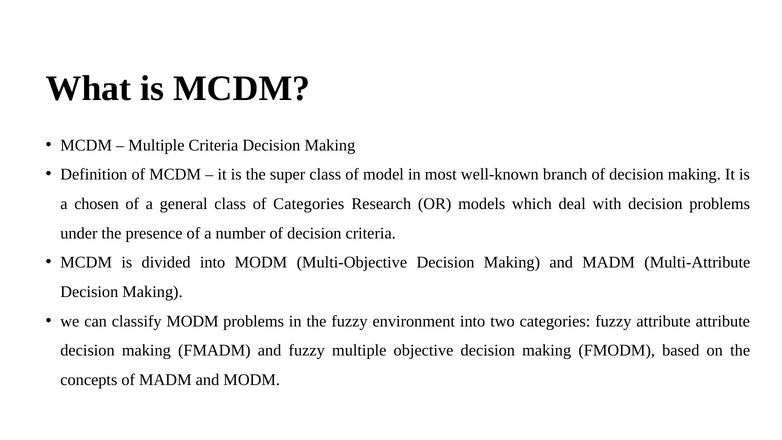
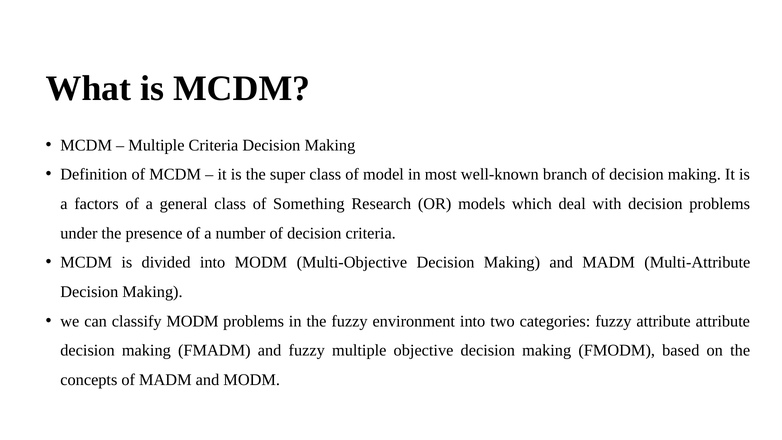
chosen: chosen -> factors (96, 204)
of Categories: Categories -> Something (309, 204)
